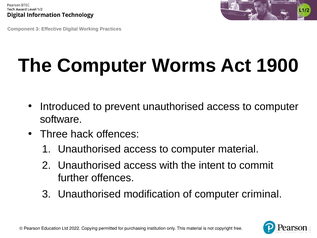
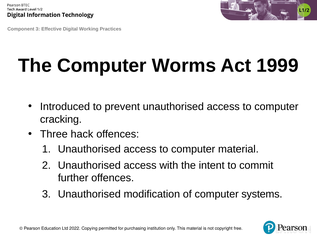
1900: 1900 -> 1999 (277, 66)
software: software -> cracking (61, 119)
criminal: criminal -> systems (262, 194)
